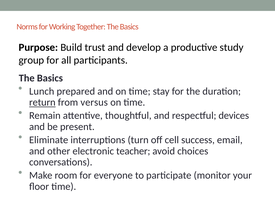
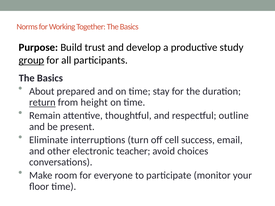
group underline: none -> present (31, 60)
Lunch: Lunch -> About (42, 91)
versus: versus -> height (94, 103)
devices: devices -> outline (234, 116)
